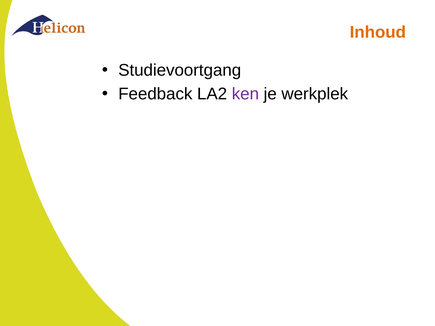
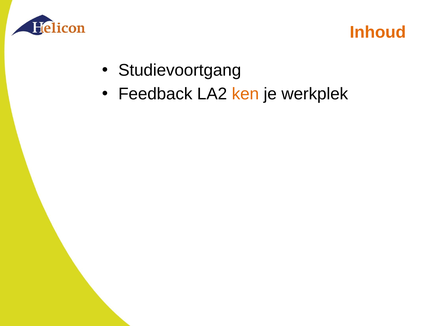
ken colour: purple -> orange (245, 94)
